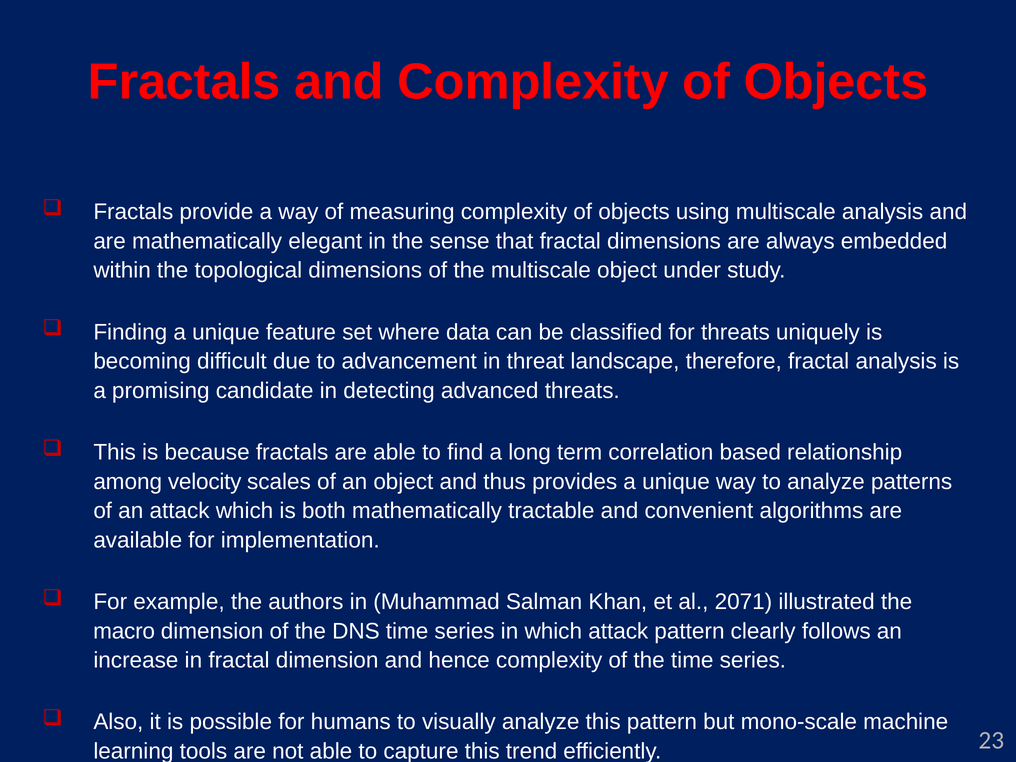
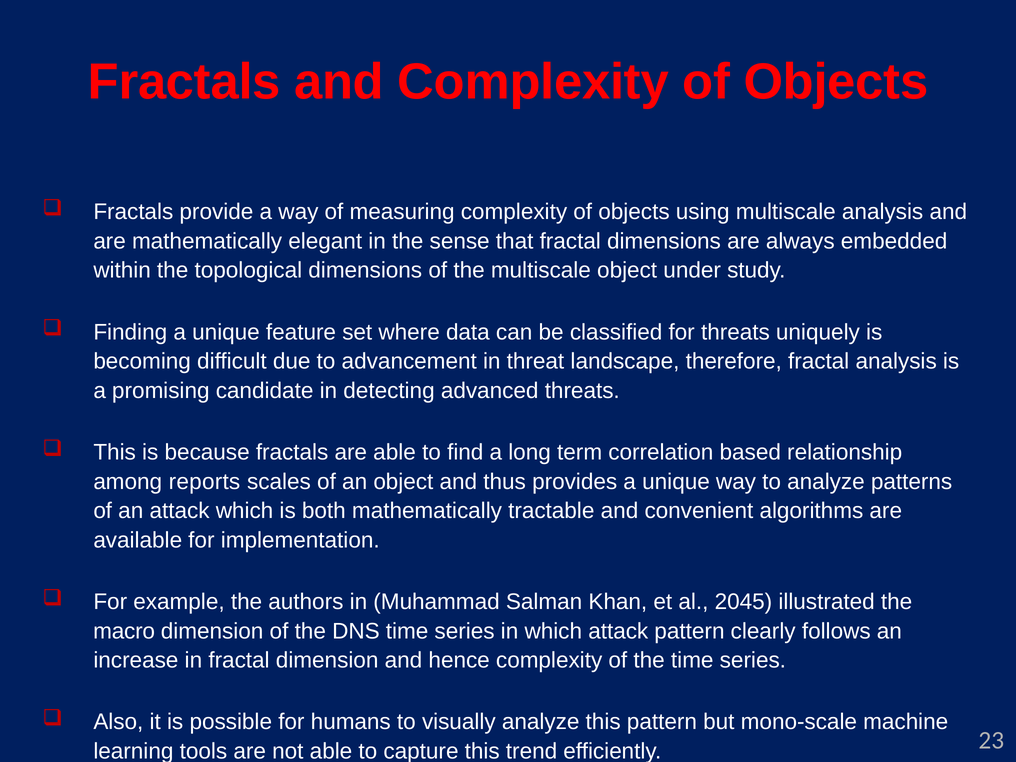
velocity: velocity -> reports (204, 482)
2071: 2071 -> 2045 (743, 602)
